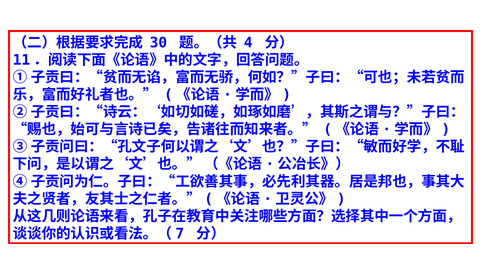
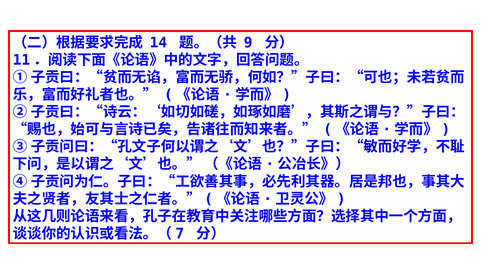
30: 30 -> 14 (158, 43)
4: 4 -> 9 (248, 43)
